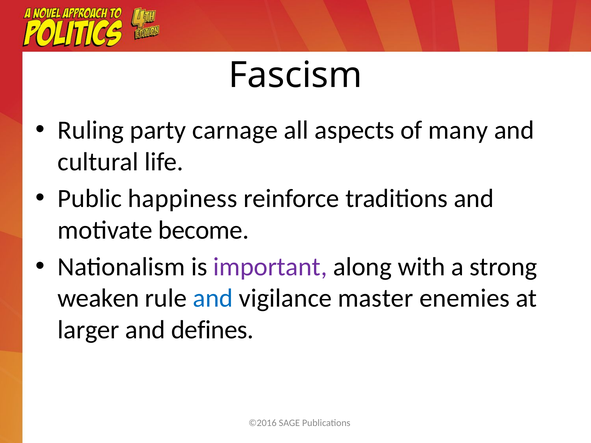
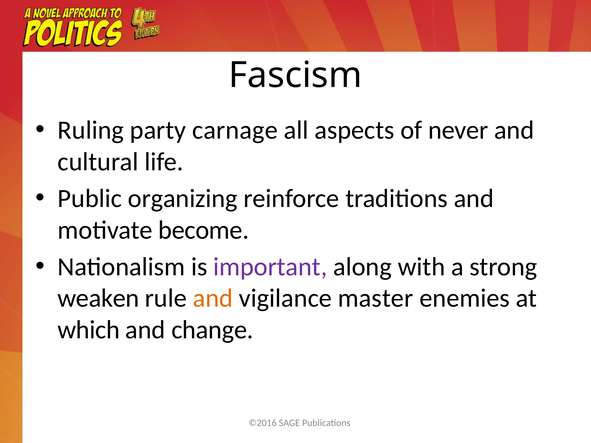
many: many -> never (458, 130)
happiness: happiness -> organizing (183, 199)
and colour: blue -> orange (213, 298)
larger: larger -> which (89, 330)
defines: defines -> change (212, 330)
